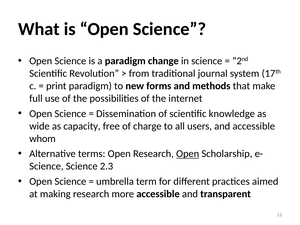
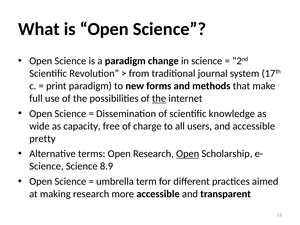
the underline: none -> present (159, 98)
whom: whom -> pretty (42, 139)
2.3: 2.3 -> 8.9 (107, 166)
